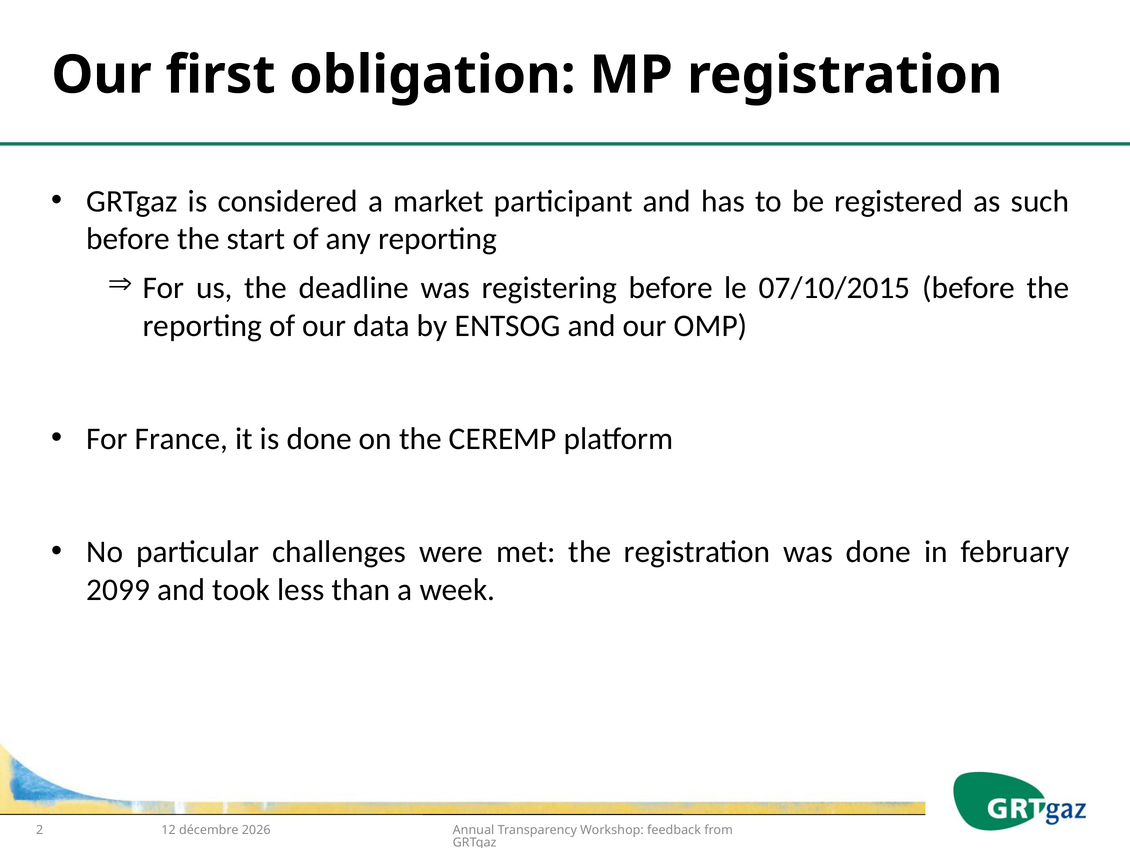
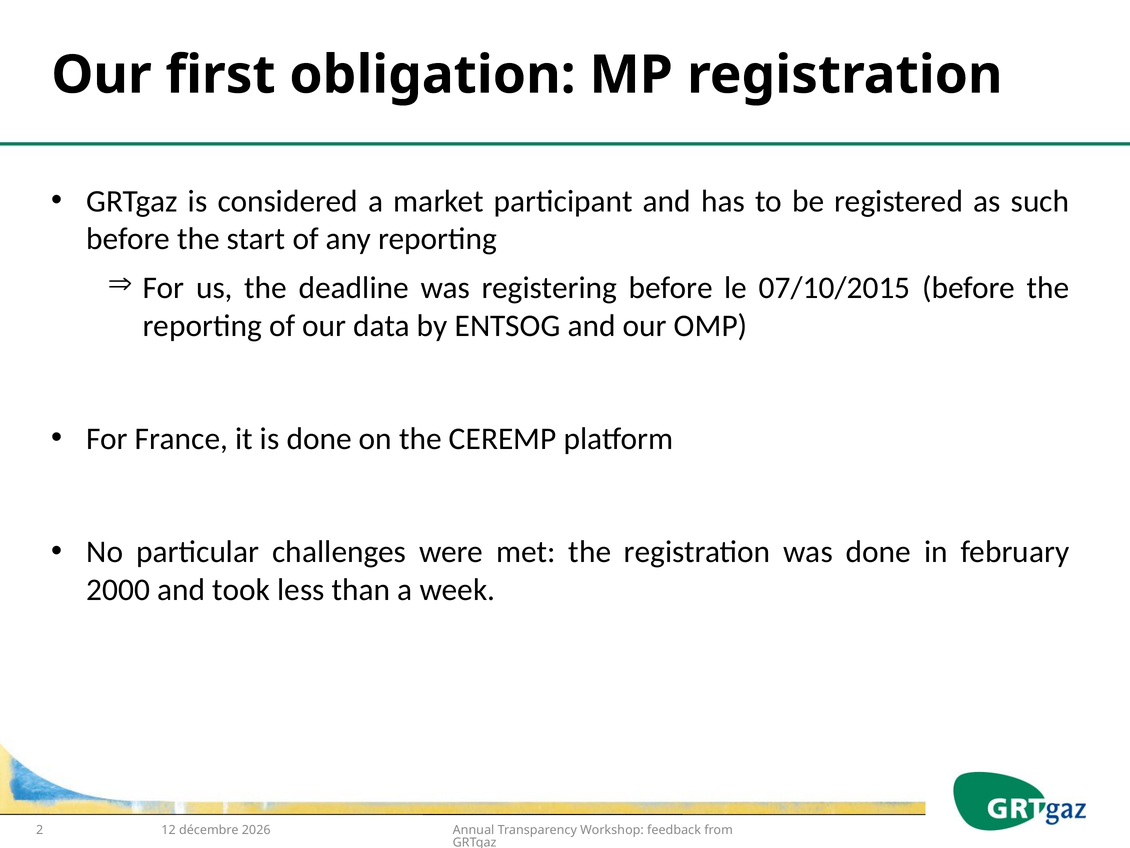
2099: 2099 -> 2000 (118, 589)
